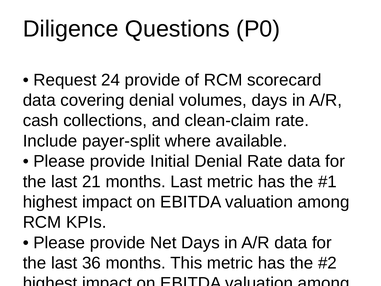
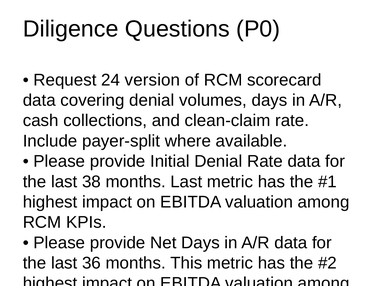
24 provide: provide -> version (152, 80)
21: 21 -> 38 (92, 182)
